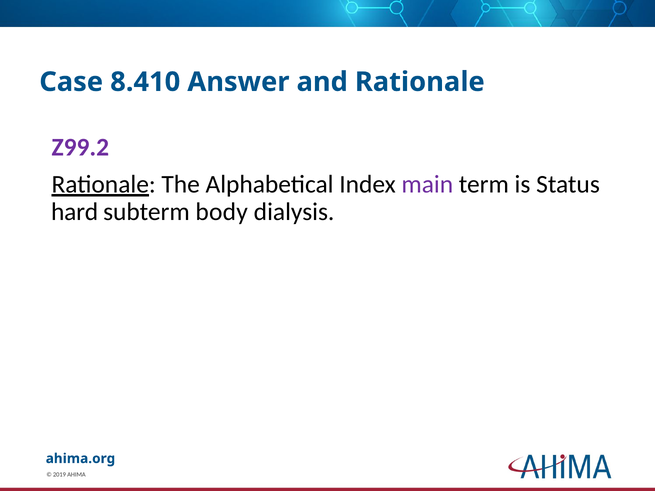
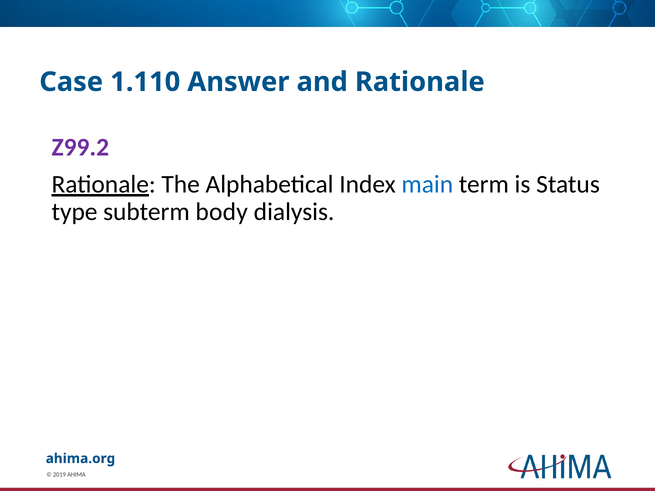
8.410: 8.410 -> 1.110 (145, 82)
main colour: purple -> blue (427, 184)
hard: hard -> type (75, 212)
